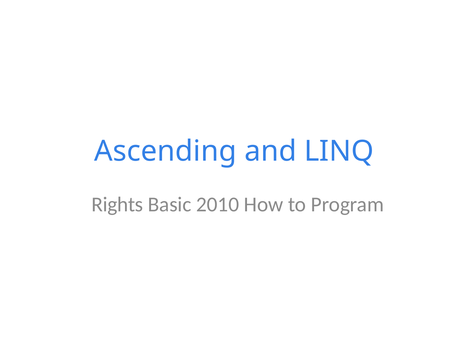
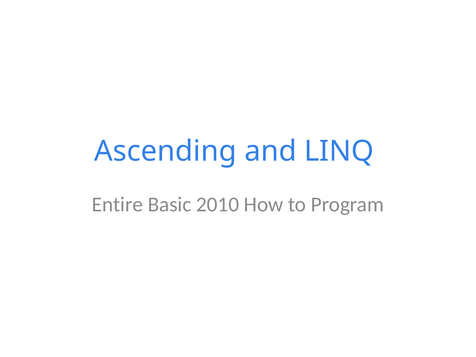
Rights: Rights -> Entire (117, 205)
